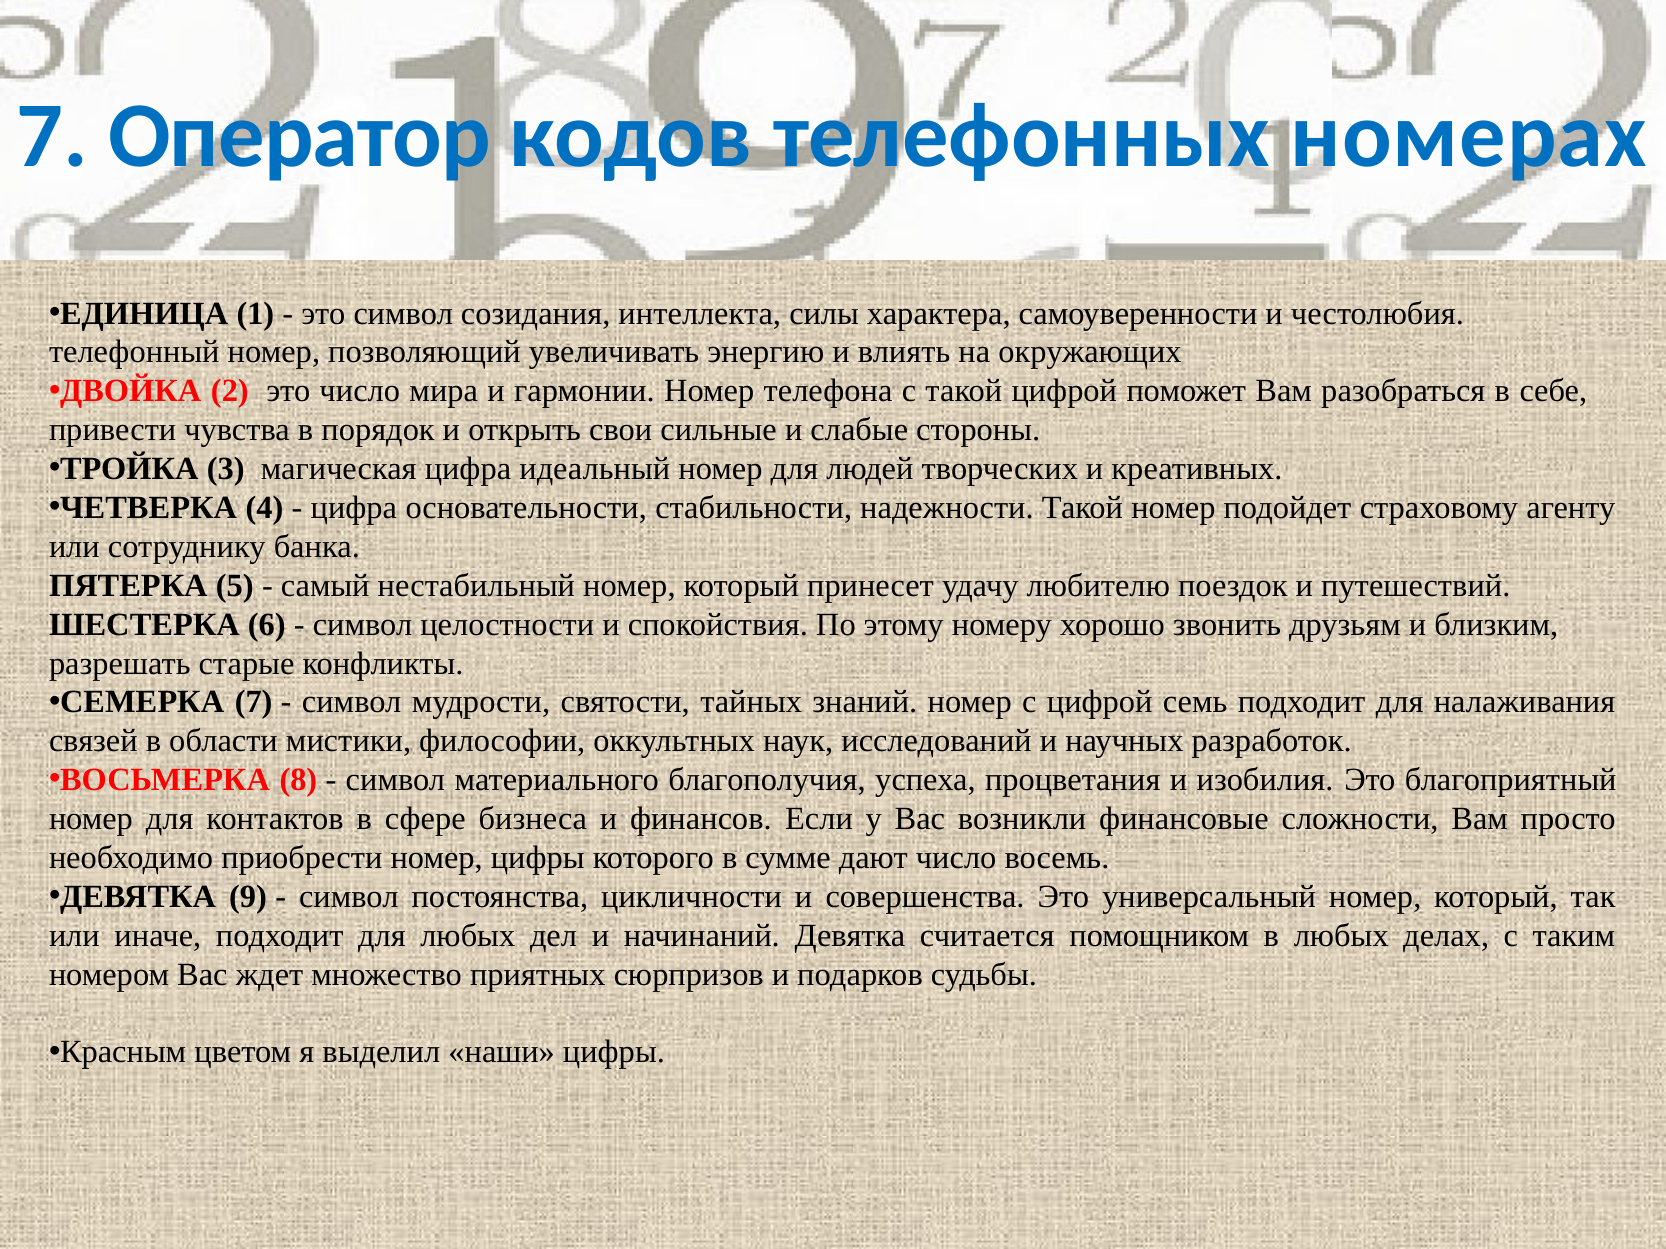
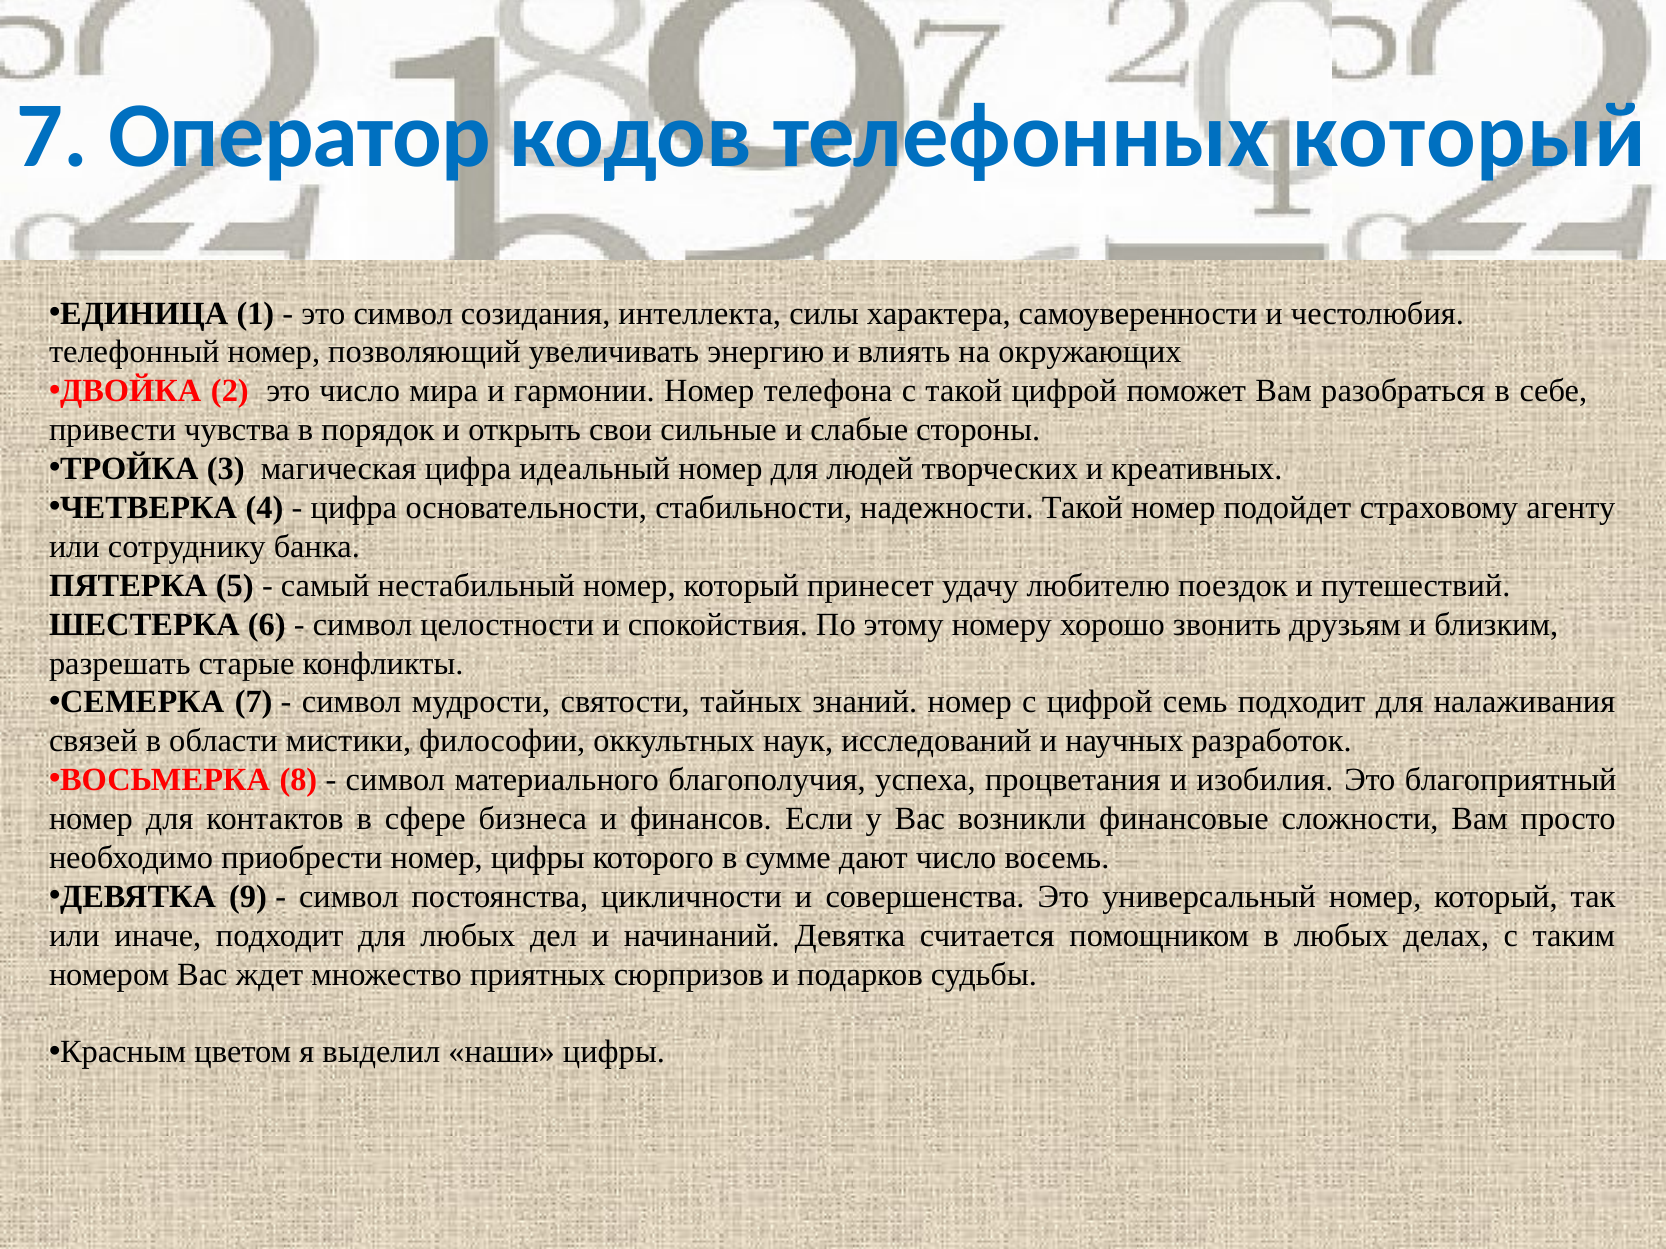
телефонных номерах: номерах -> который (1469, 136)
